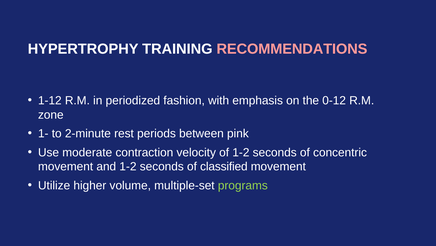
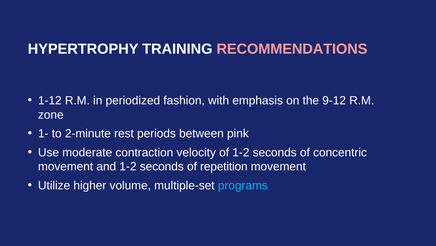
0-12: 0-12 -> 9-12 (334, 100)
classified: classified -> repetition (224, 166)
programs colour: light green -> light blue (243, 185)
